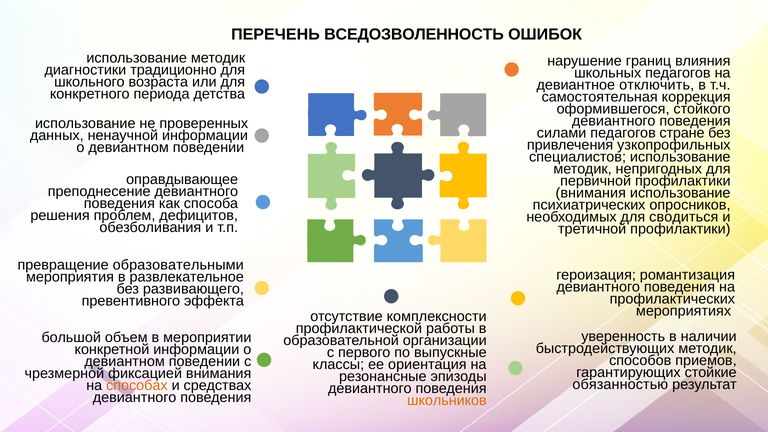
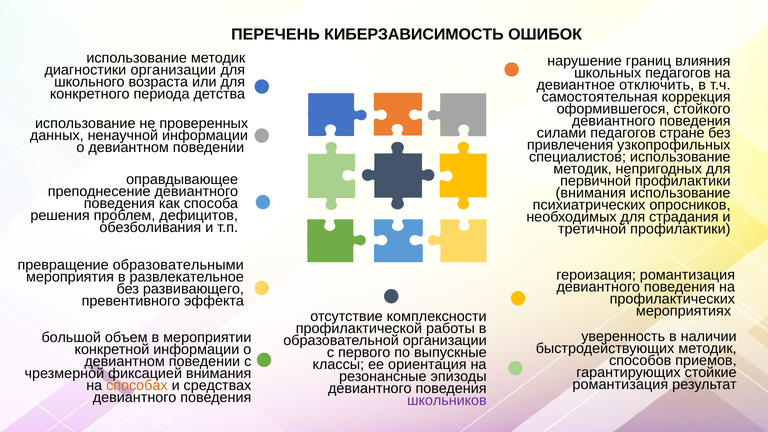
ВСЕДОЗВОЛЕННОСТЬ: ВСЕДОЗВОЛЕННОСТЬ -> КИБЕРЗАВИСИМОСТЬ (414, 34)
диагностики традиционно: традиционно -> организации (173, 70)
сводиться: сводиться -> страдания (684, 217)
обязанностью: обязанностью -> романтизация (620, 384)
школьников colour: orange -> purple (447, 400)
